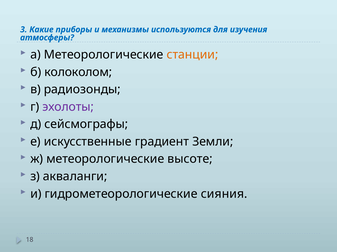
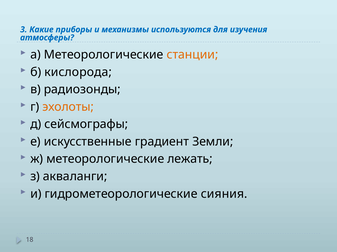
колоколом: колоколом -> кислорода (78, 72)
эхолоты colour: purple -> orange (68, 107)
высоте: высоте -> лежать (190, 159)
